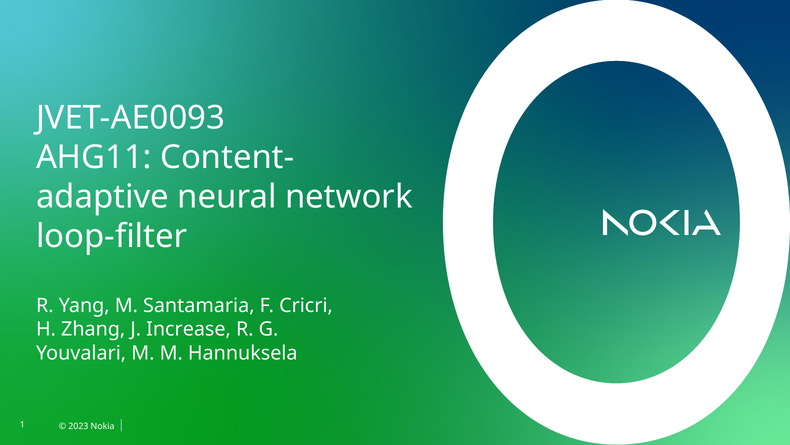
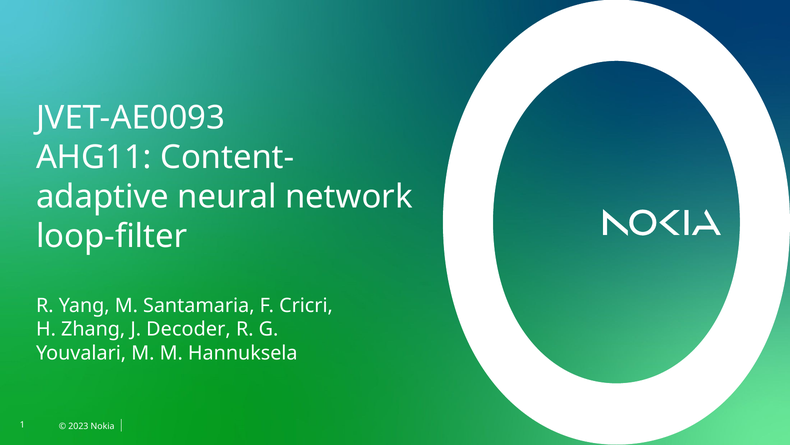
Increase: Increase -> Decoder (188, 329)
